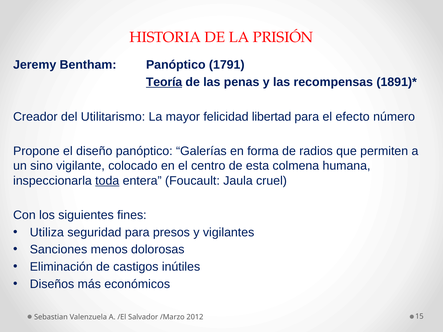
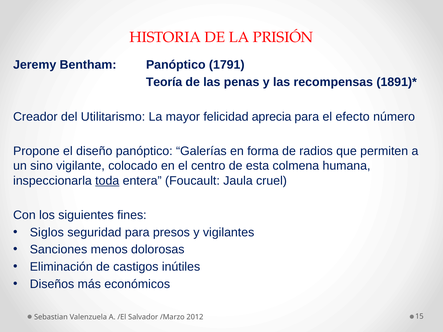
Teoría underline: present -> none (164, 82)
libertad: libertad -> aprecia (272, 117)
Utiliza: Utiliza -> Siglos (47, 233)
